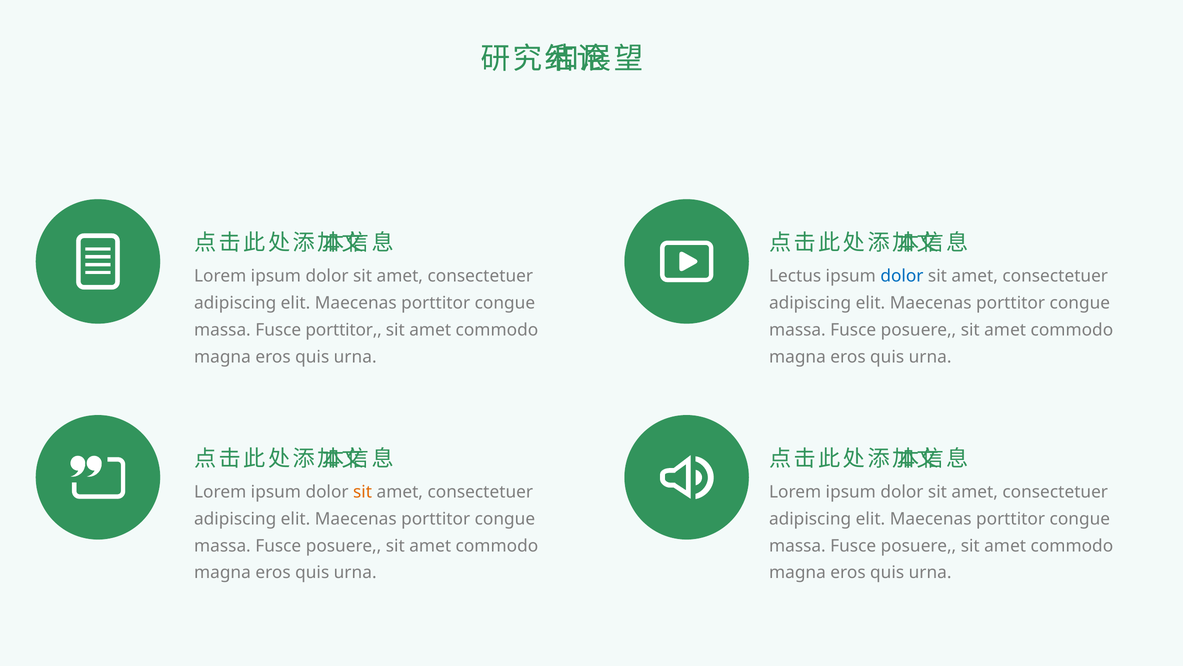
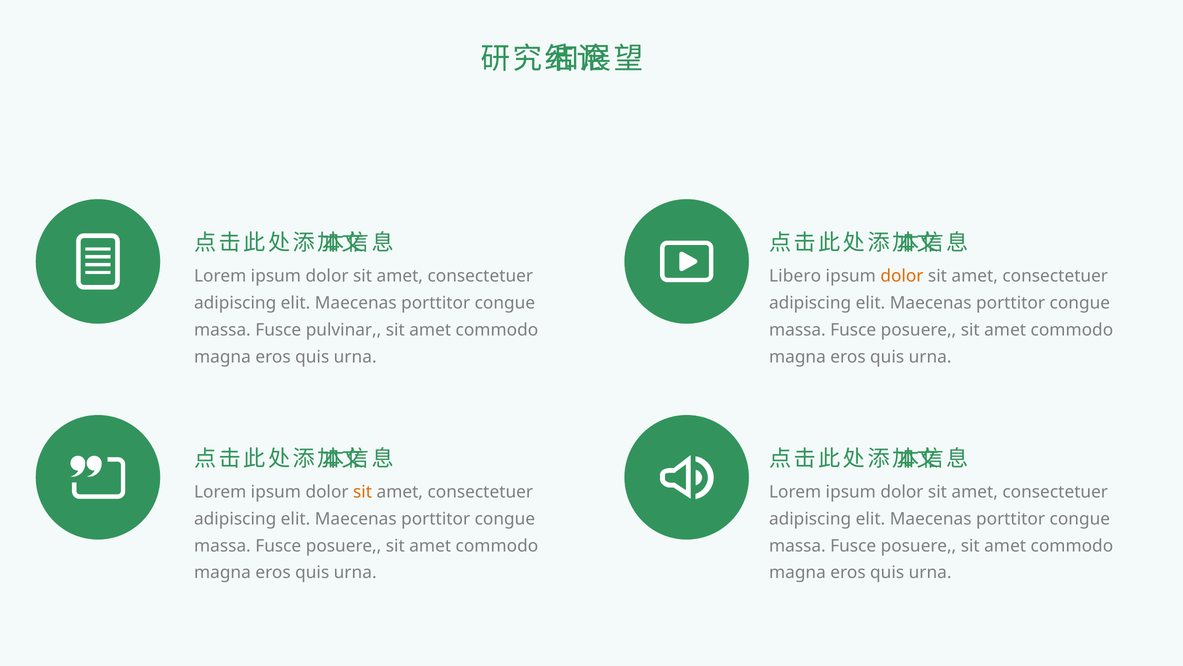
Lectus: Lectus -> Libero (795, 276)
dolor colour: blue -> orange (902, 276)
Fusce porttitor: porttitor -> pulvinar (344, 330)
